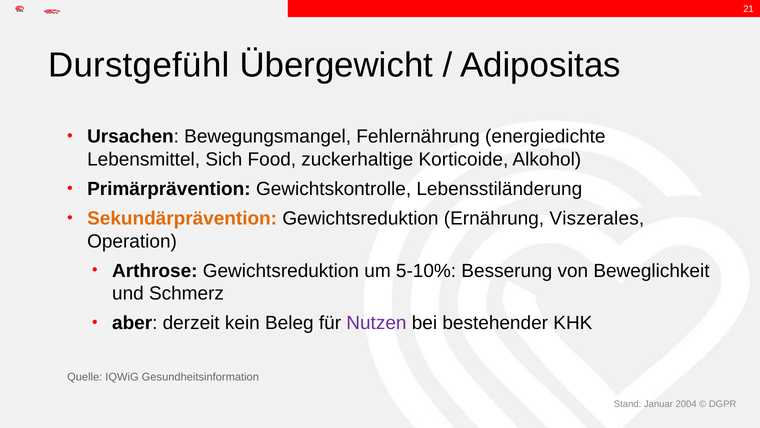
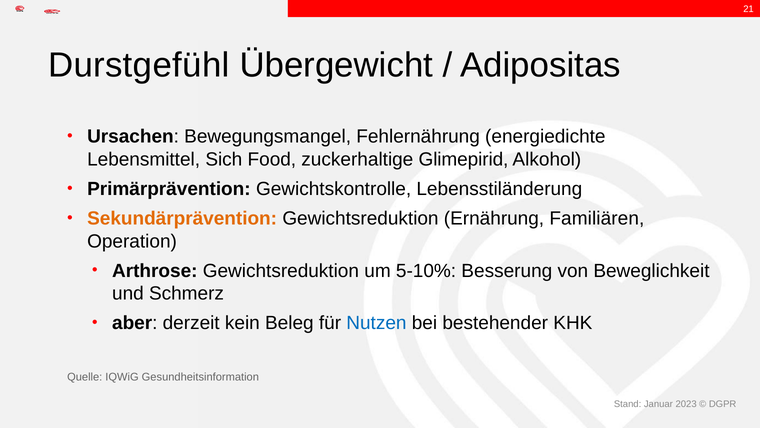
Korticoide: Korticoide -> Glimepirid (463, 159)
Viszerales: Viszerales -> Familiären (597, 218)
Nutzen colour: purple -> blue (376, 323)
2004: 2004 -> 2023 (686, 404)
